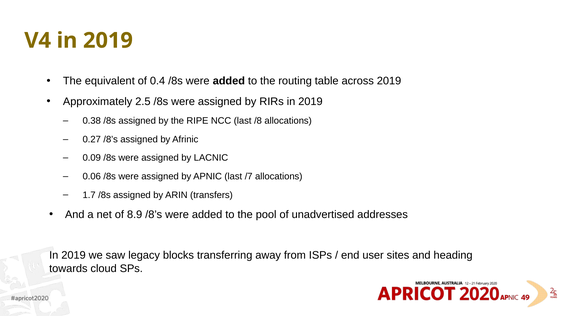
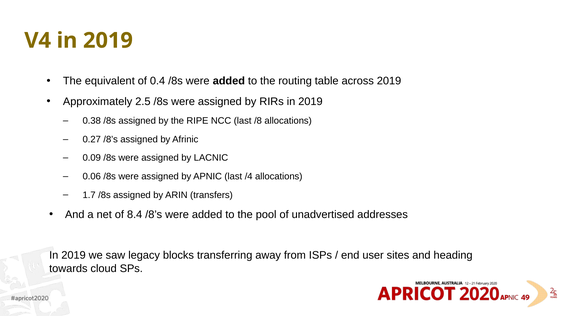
/7: /7 -> /4 (249, 177)
8.9: 8.9 -> 8.4 (135, 215)
